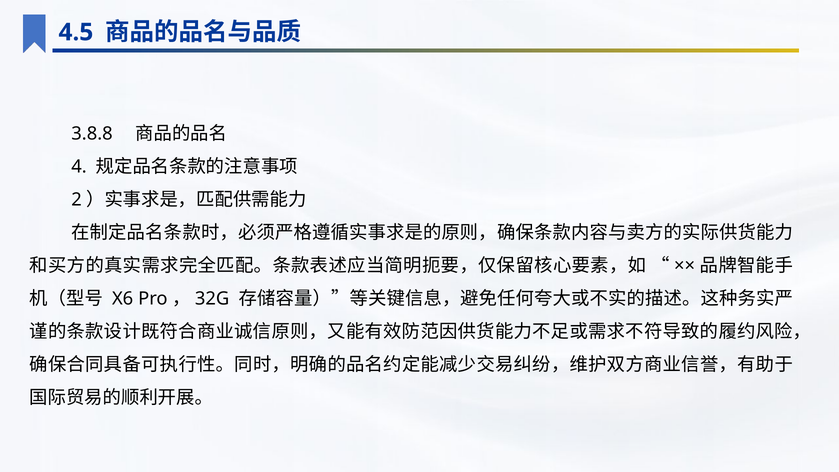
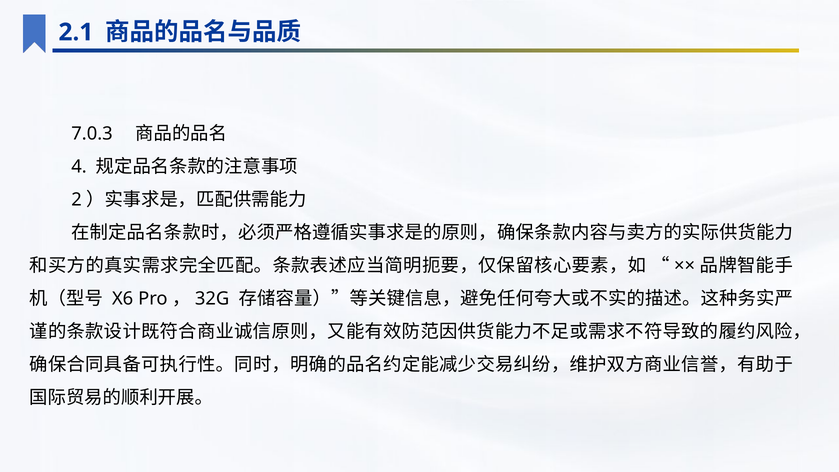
4.5: 4.5 -> 2.1 (76, 32)
3.8.8: 3.8.8 -> 7.0.3 (92, 134)
